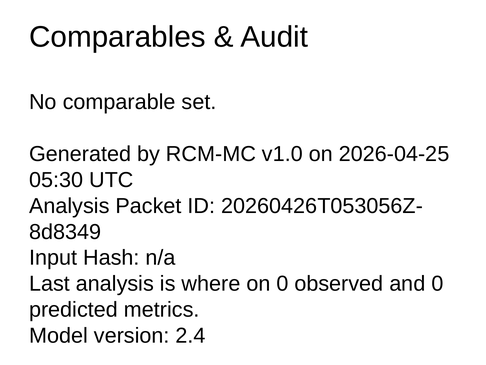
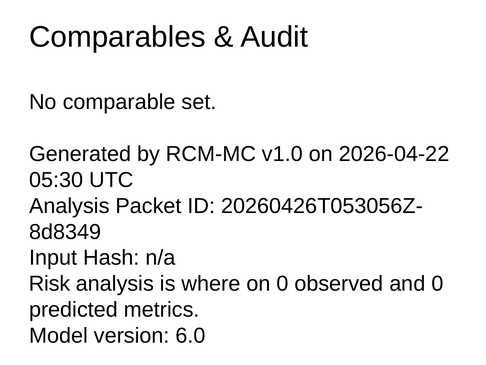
2026-04-25: 2026-04-25 -> 2026-04-22 (394, 154)
Last: Last -> Risk (50, 283)
2.4: 2.4 -> 6.0 (191, 335)
